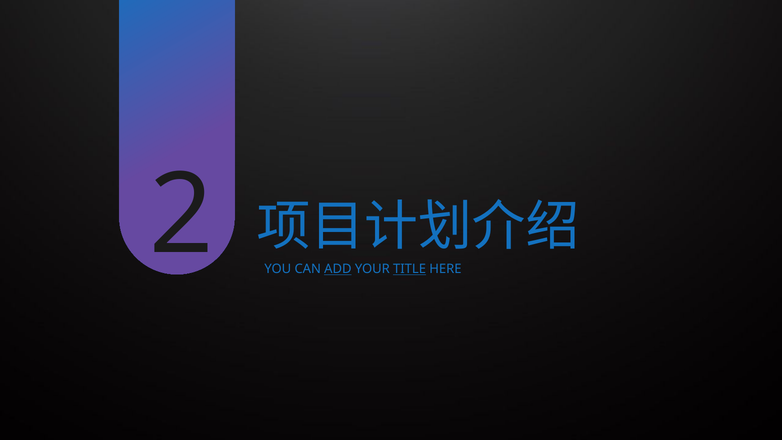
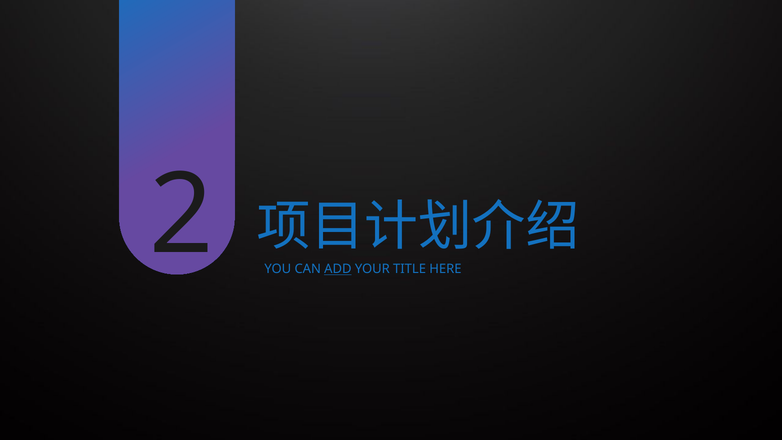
TITLE underline: present -> none (410, 269)
